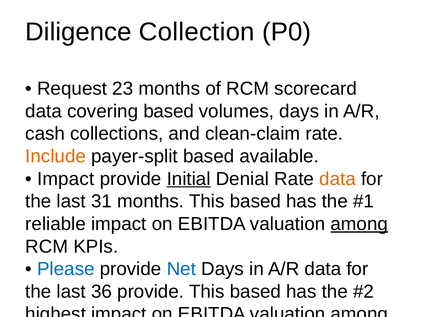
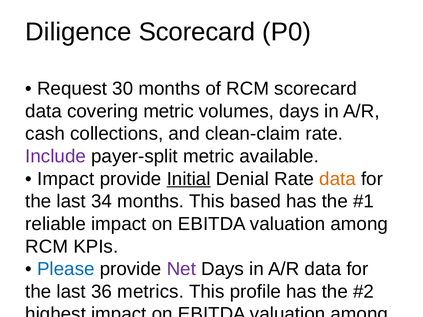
Diligence Collection: Collection -> Scorecard (197, 32)
23: 23 -> 30 (123, 89)
covering based: based -> metric (169, 111)
Include colour: orange -> purple (56, 156)
payer-split based: based -> metric (209, 156)
31: 31 -> 34 (102, 202)
among underline: present -> none (359, 224)
Net colour: blue -> purple (181, 269)
36 provide: provide -> metrics (151, 292)
based: based -> profile (255, 292)
